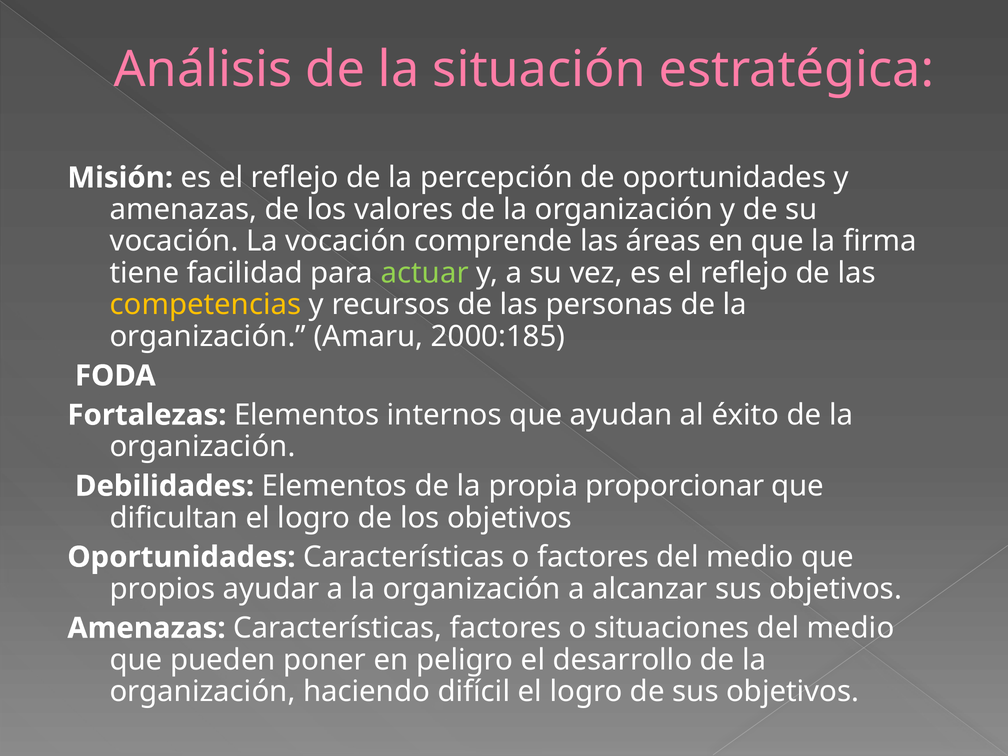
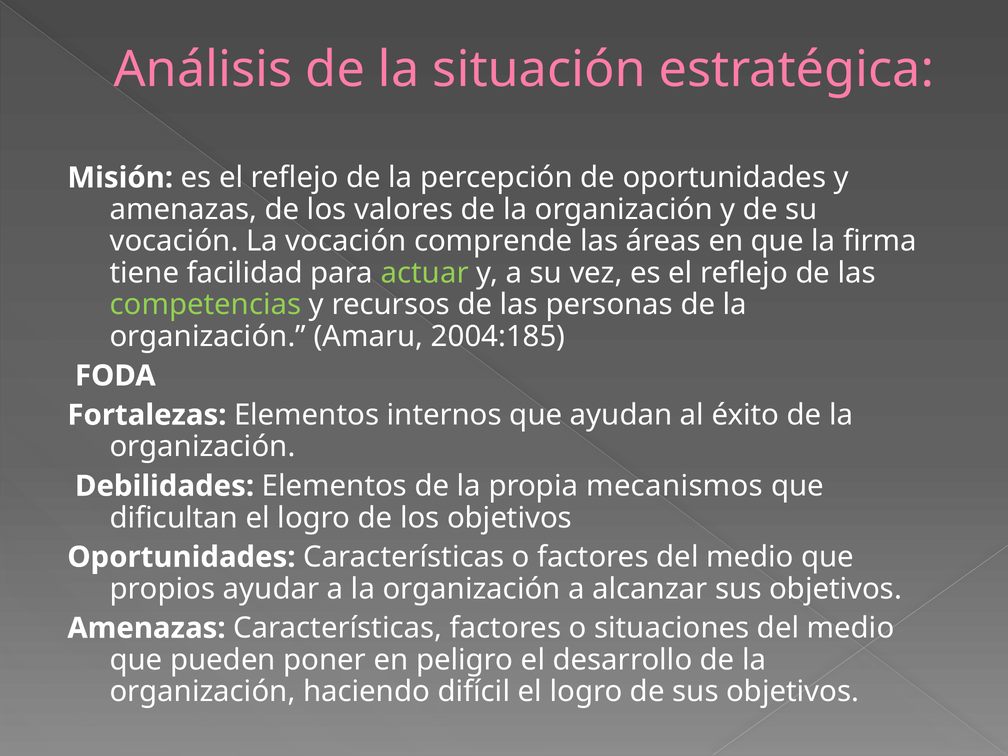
competencias colour: yellow -> light green (206, 305)
2000:185: 2000:185 -> 2004:185 (498, 336)
proporcionar: proporcionar -> mecanismos (675, 486)
